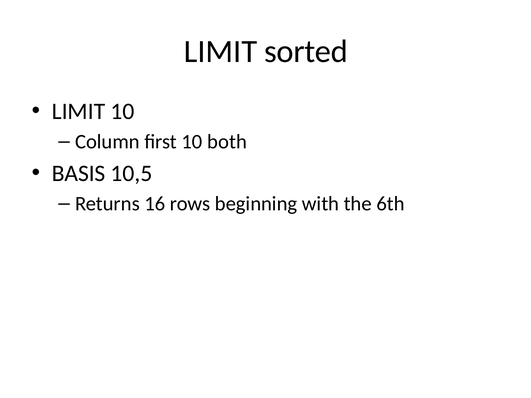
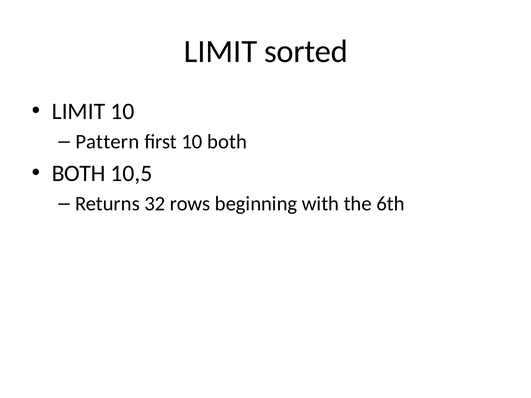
Column: Column -> Pattern (107, 142)
BASIS: BASIS -> BOTH (79, 173)
16: 16 -> 32 (155, 204)
